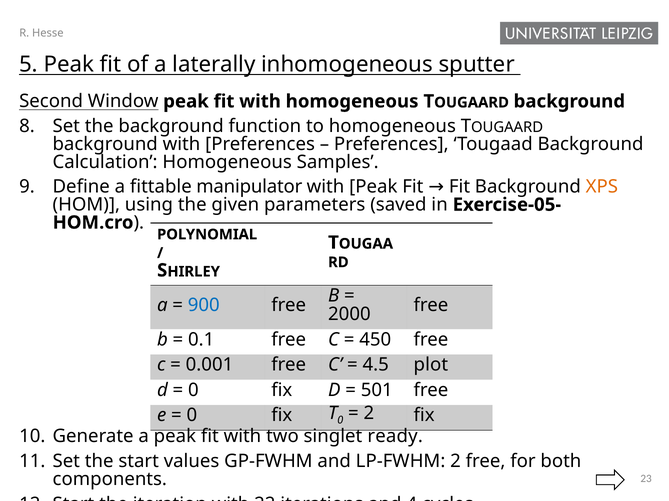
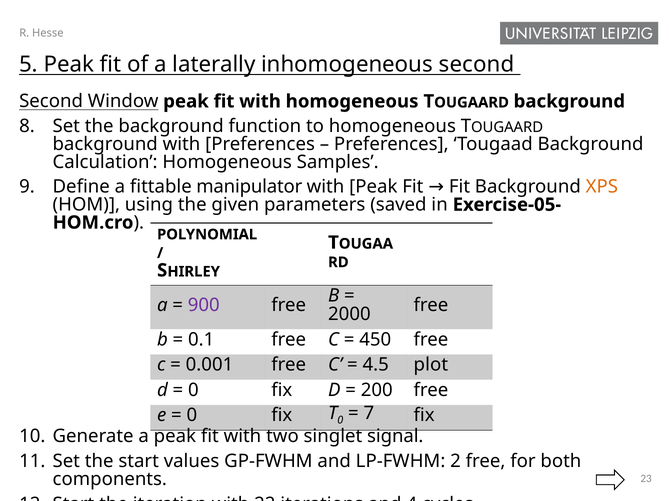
inhomogeneous sputter: sputter -> second (477, 65)
900 colour: blue -> purple (204, 305)
501: 501 -> 200 (377, 391)
2: 2 -> 7 (369, 414)
ready: ready -> signal (395, 437)
